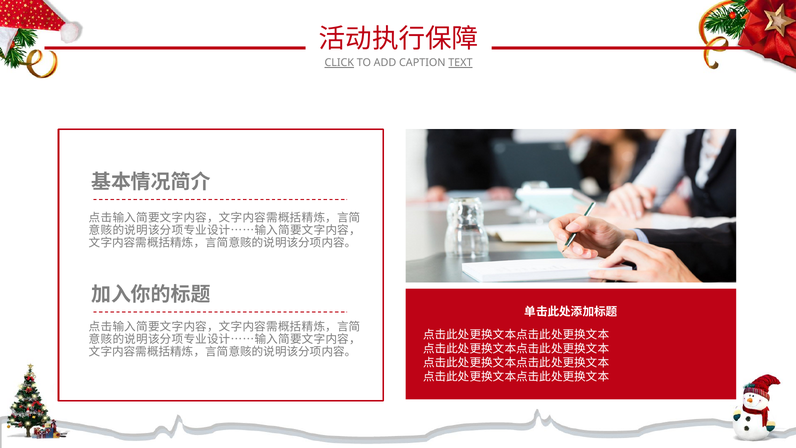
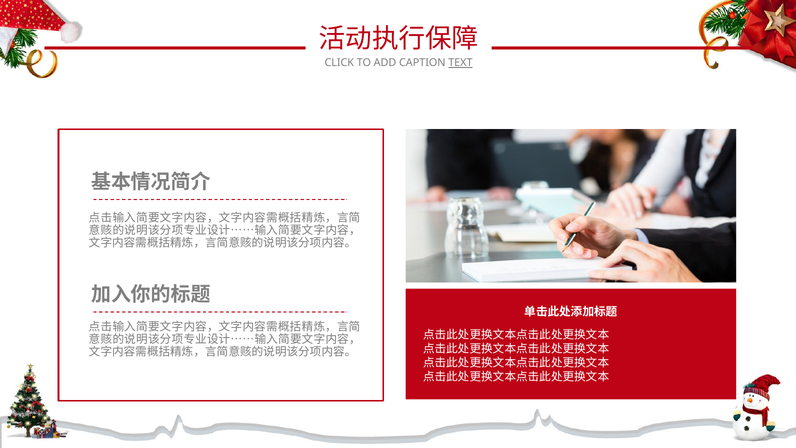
CLICK underline: present -> none (339, 63)
